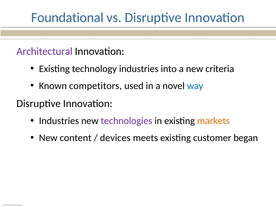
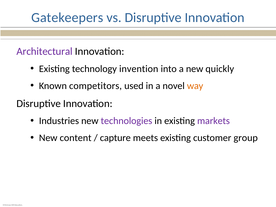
Foundational: Foundational -> Gatekeepers (67, 18)
technology industries: industries -> invention (139, 69)
criteria: criteria -> quickly (220, 69)
way colour: blue -> orange (195, 86)
markets colour: orange -> purple (213, 121)
devices: devices -> capture (115, 138)
began: began -> group (246, 138)
